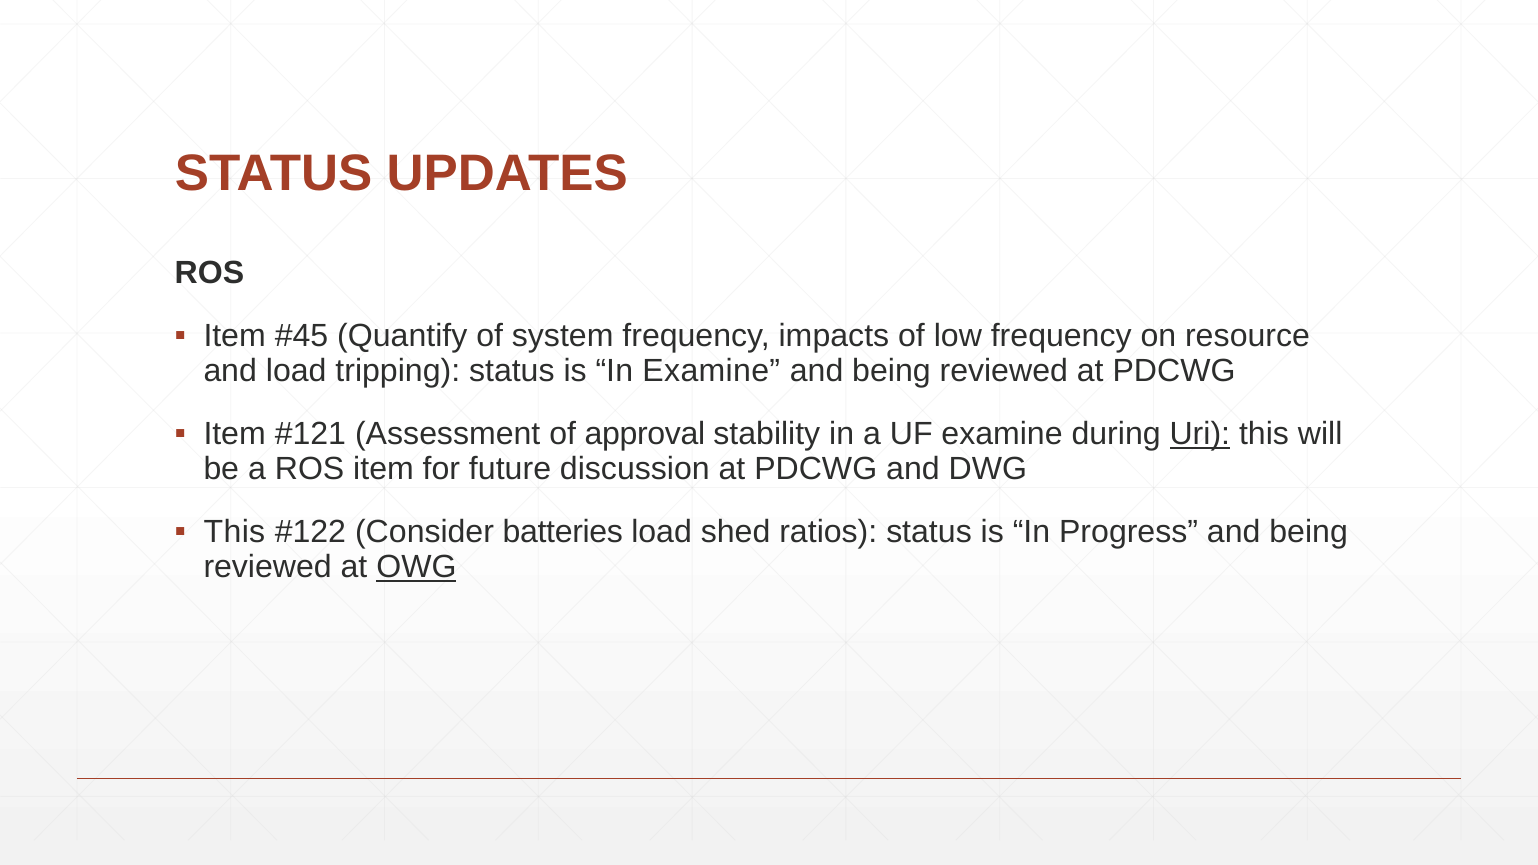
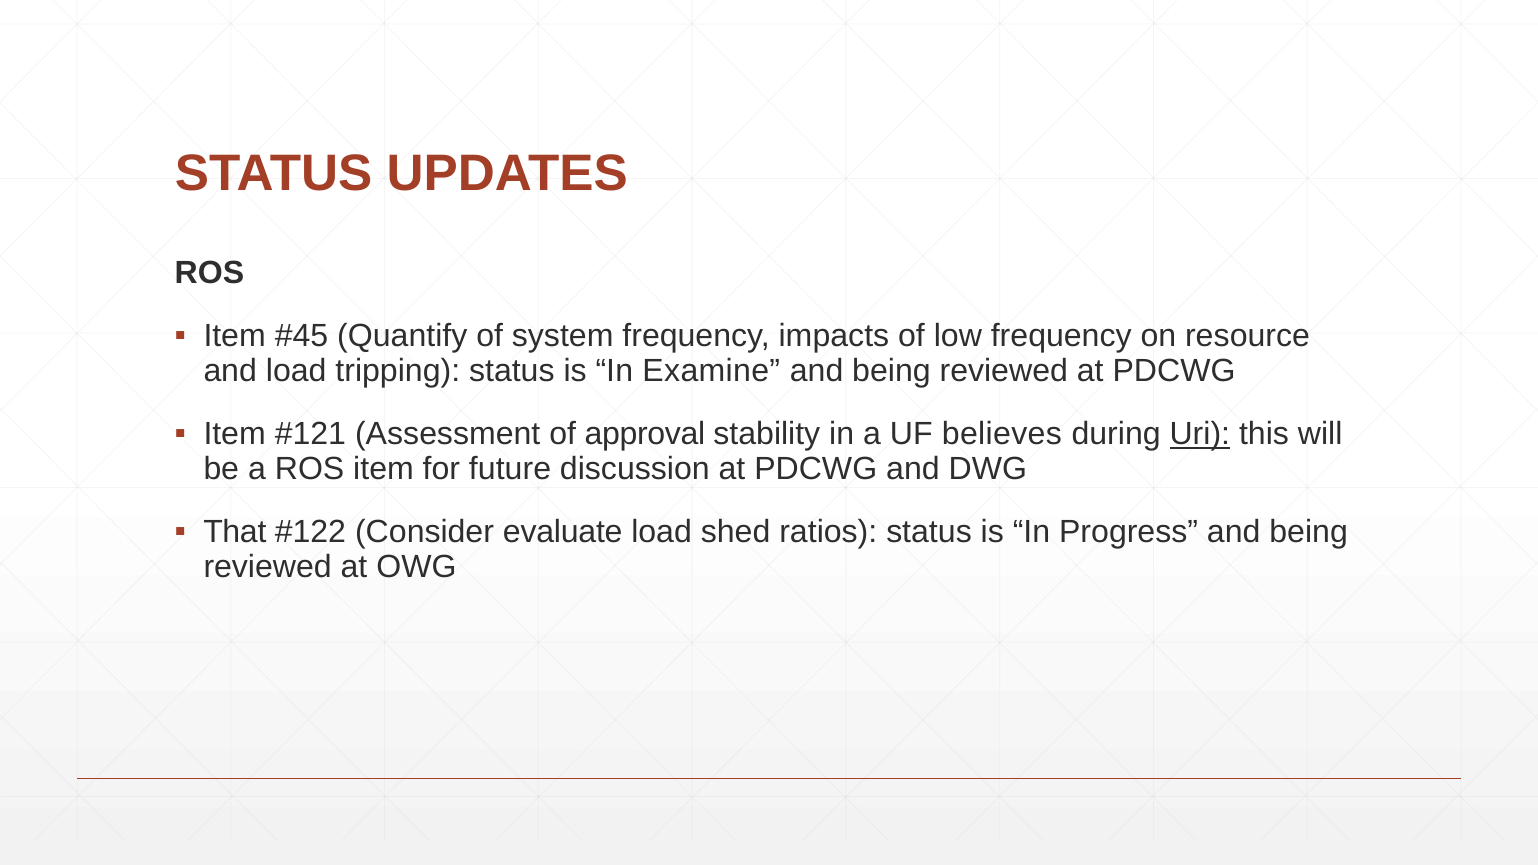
UF examine: examine -> believes (1002, 434)
This: This -> That (235, 532)
batteries: batteries -> evaluate (563, 532)
OWG underline: present -> none (416, 567)
